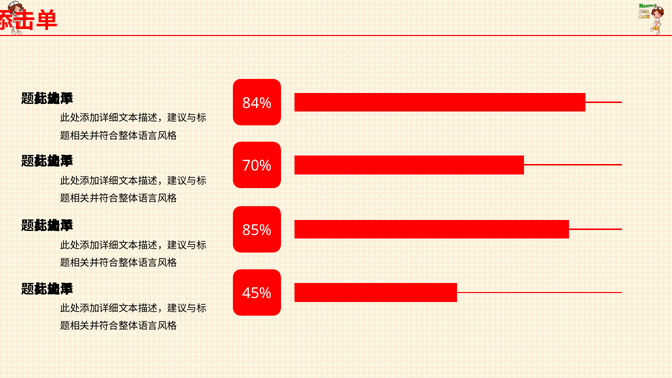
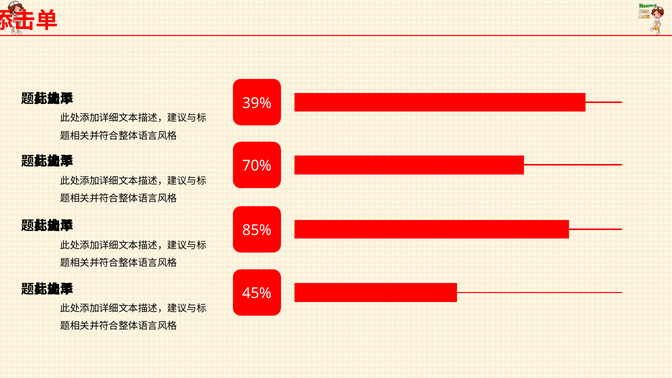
84%: 84% -> 39% (257, 103)
